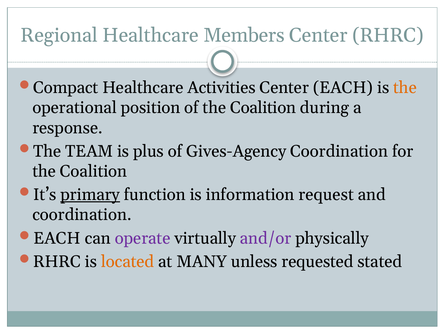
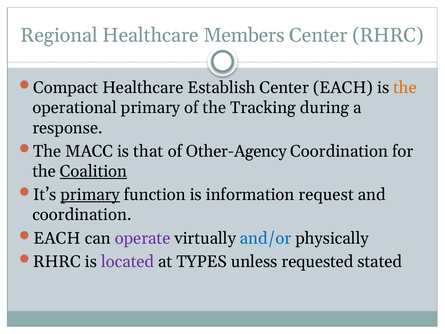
Activities: Activities -> Establish (222, 88)
operational position: position -> primary (151, 108)
of the Coalition: Coalition -> Tracking (263, 108)
TEAM: TEAM -> MACC (89, 151)
plus: plus -> that (148, 151)
Gives-Agency: Gives-Agency -> Other-Agency (236, 151)
Coalition underline: none -> present (94, 171)
and/or colour: purple -> blue (266, 238)
located colour: orange -> purple (128, 261)
MANY: MANY -> TYPES (202, 261)
